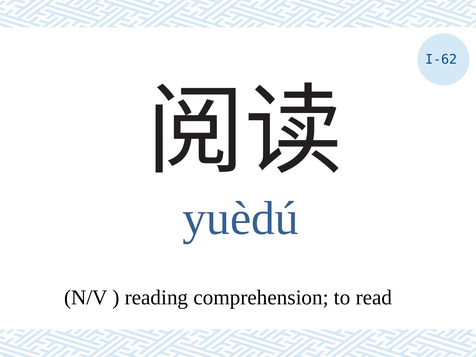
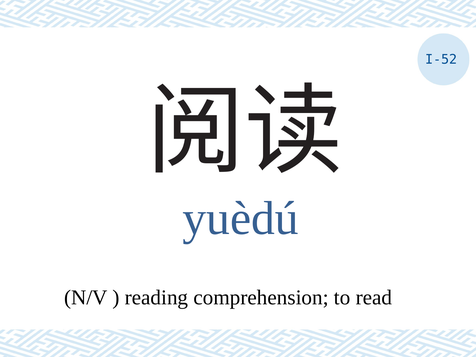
I-62: I-62 -> I-52 (441, 60)
